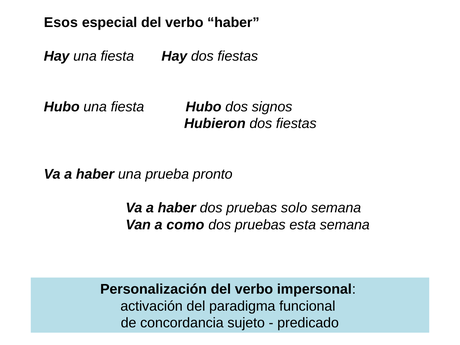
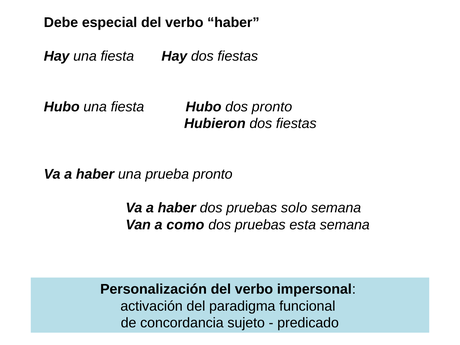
Esos: Esos -> Debe (61, 22)
dos signos: signos -> pronto (272, 107)
